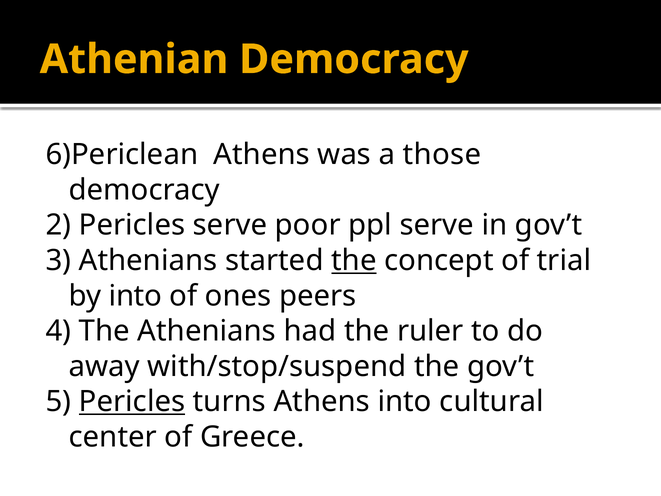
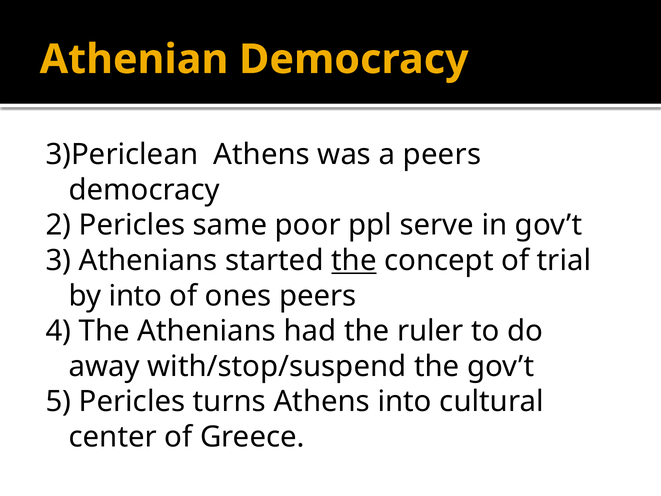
6)Periclean: 6)Periclean -> 3)Periclean (122, 155)
a those: those -> peers (442, 155)
Pericles serve: serve -> same (230, 225)
Pericles underline: present -> none (132, 401)
